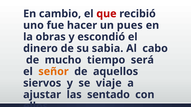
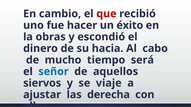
pues: pues -> éxito (130, 25)
sabia: sabia -> hacia (108, 49)
señor colour: orange -> blue (54, 72)
sentado: sentado -> derecha (108, 95)
